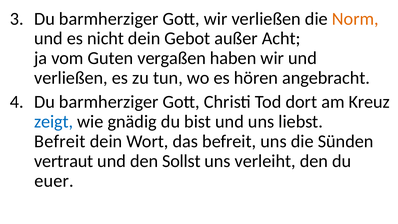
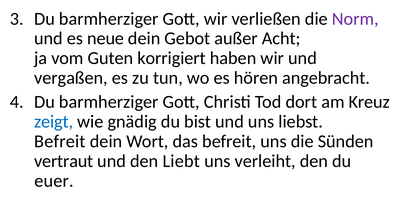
Norm colour: orange -> purple (355, 19)
nicht: nicht -> neue (106, 38)
vergaßen: vergaßen -> korrigiert (172, 58)
verließen: verließen -> vergaßen (71, 78)
Sollst: Sollst -> Liebt (181, 161)
